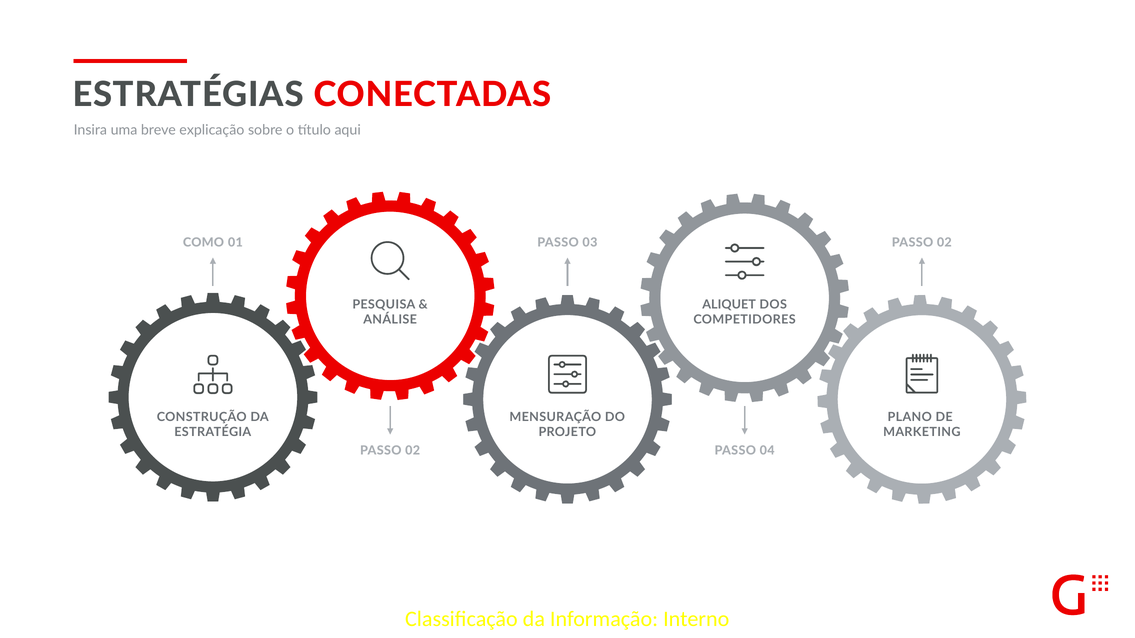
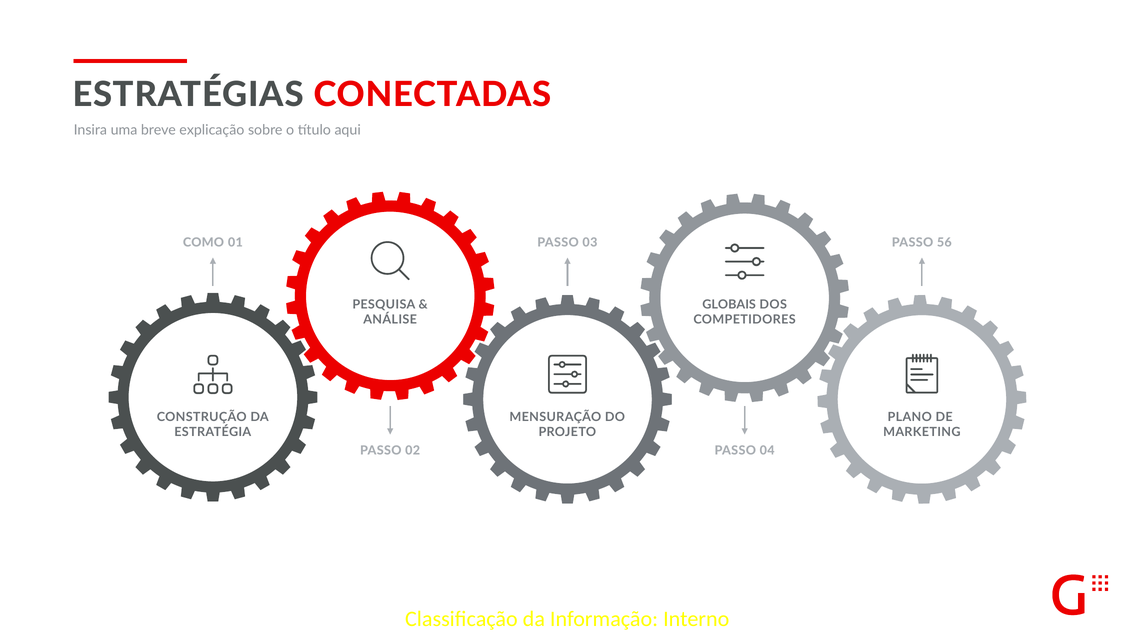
03 PASSO 02: 02 -> 56 (944, 243)
ALIQUET: ALIQUET -> GLOBAIS (729, 305)
